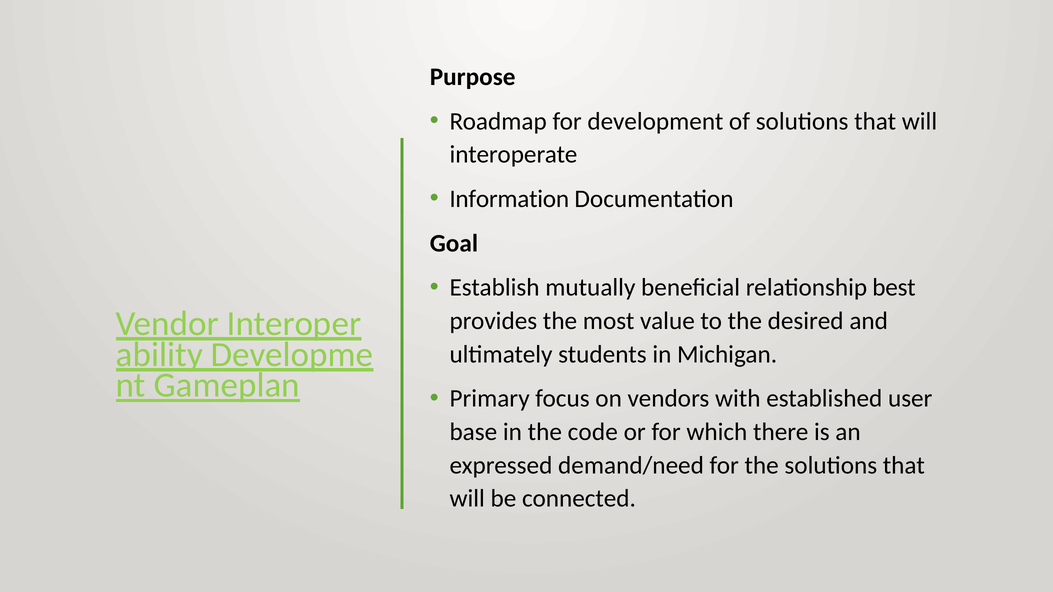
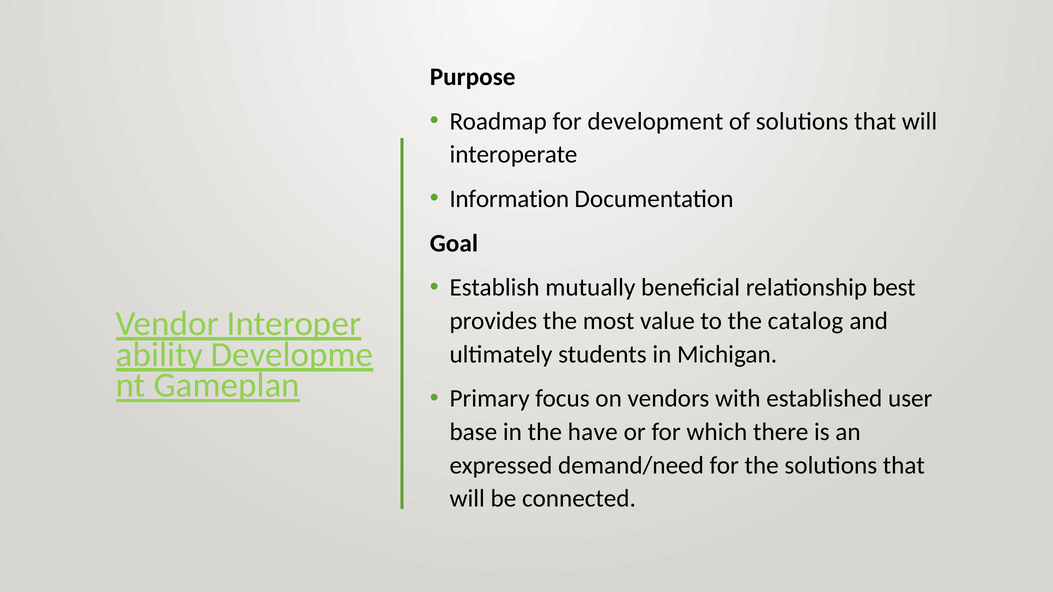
desired: desired -> catalog (806, 321)
code: code -> have (593, 432)
